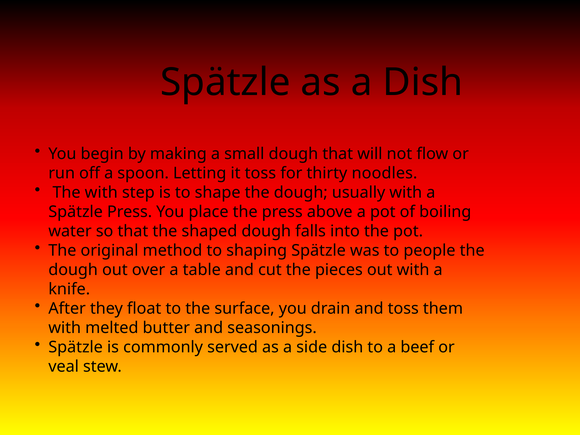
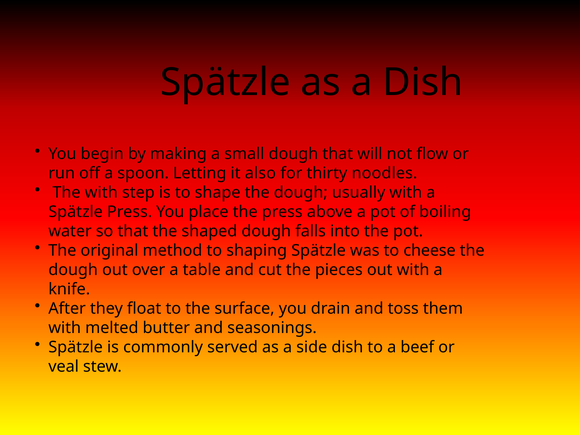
it toss: toss -> also (260, 173)
people: people -> cheese (430, 251)
